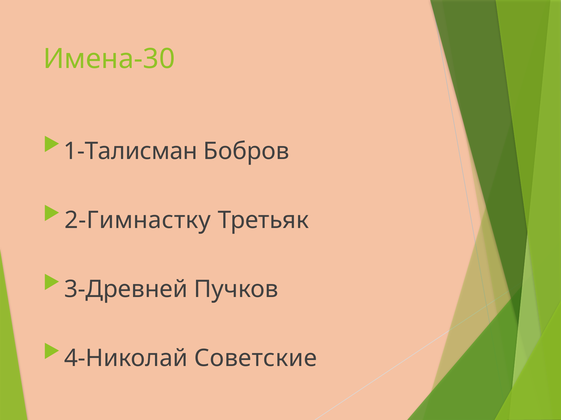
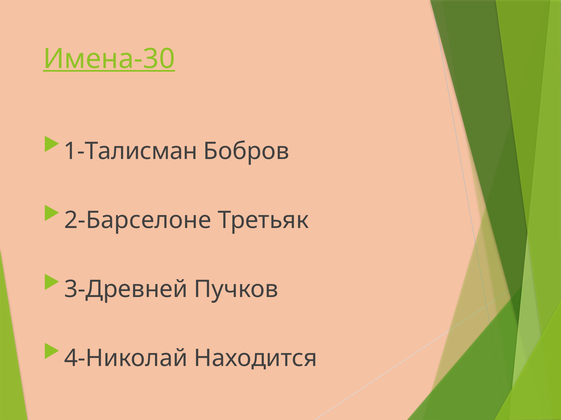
Имена-30 underline: none -> present (109, 59)
2-Гимнастку: 2-Гимнастку -> 2-Барселоне (138, 221)
Советские: Советские -> Находится (256, 359)
